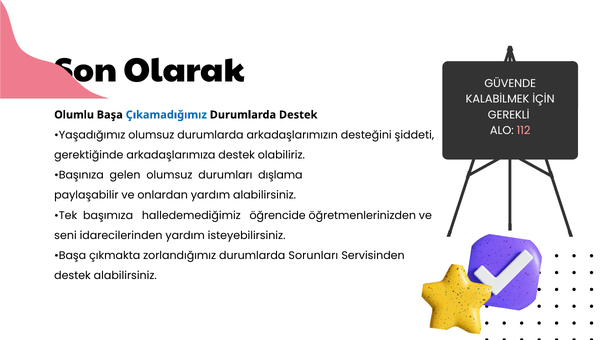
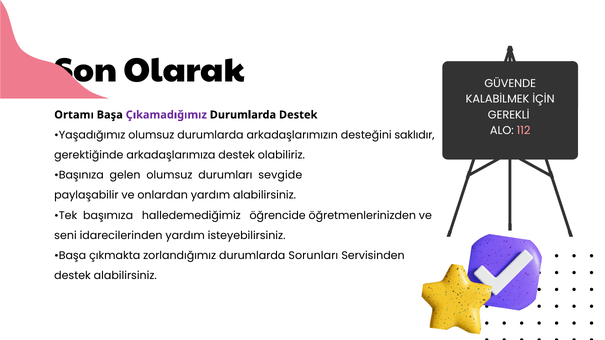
Olumlu: Olumlu -> Ortamı (74, 115)
Çıkamadığımız colour: blue -> purple (166, 115)
şiddeti: şiddeti -> saklıdır (414, 135)
dışlama: dışlama -> sevgide (280, 175)
